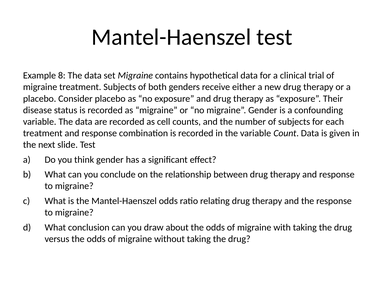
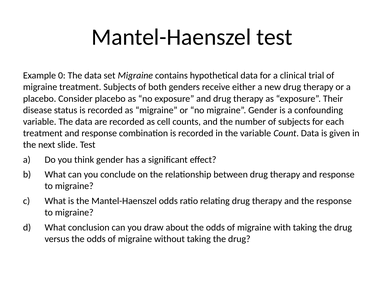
8: 8 -> 0 (62, 76)
